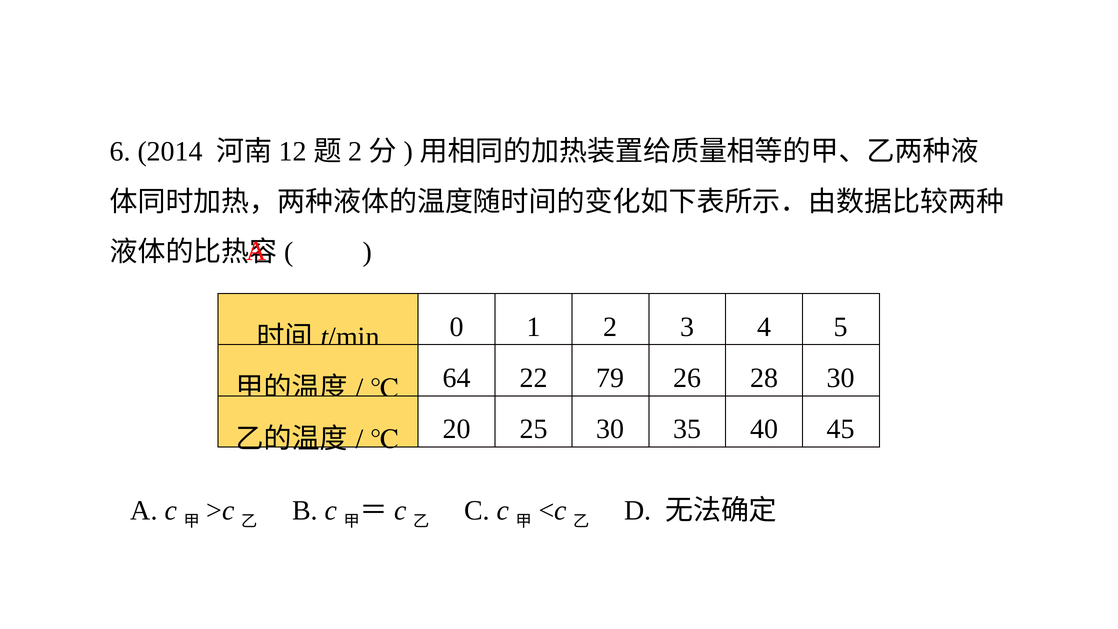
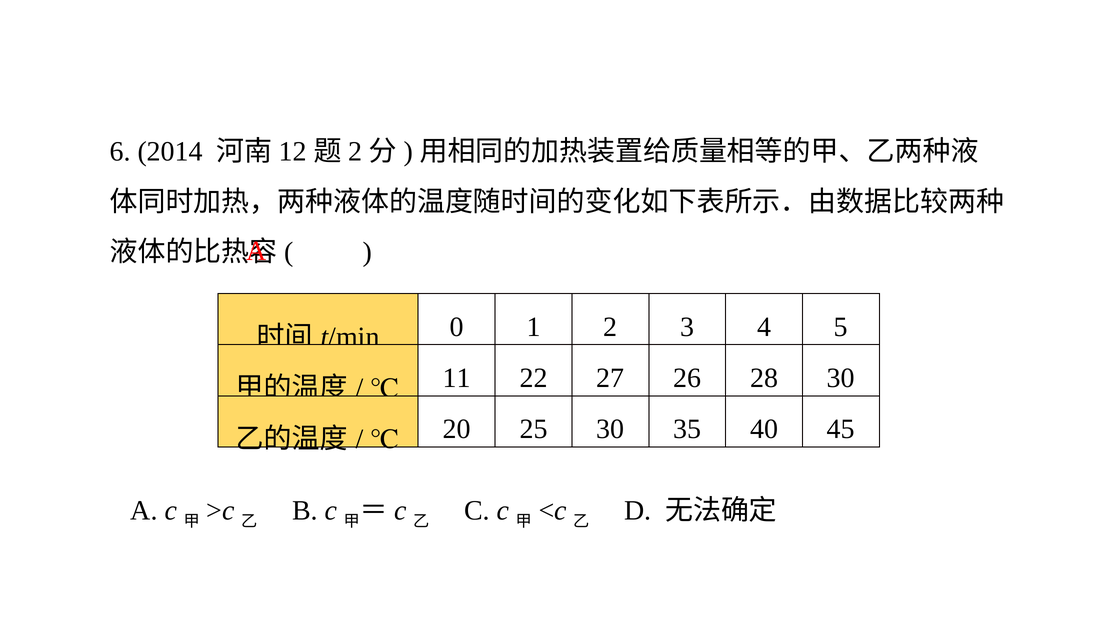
64: 64 -> 11 (457, 378)
79: 79 -> 27 (610, 378)
